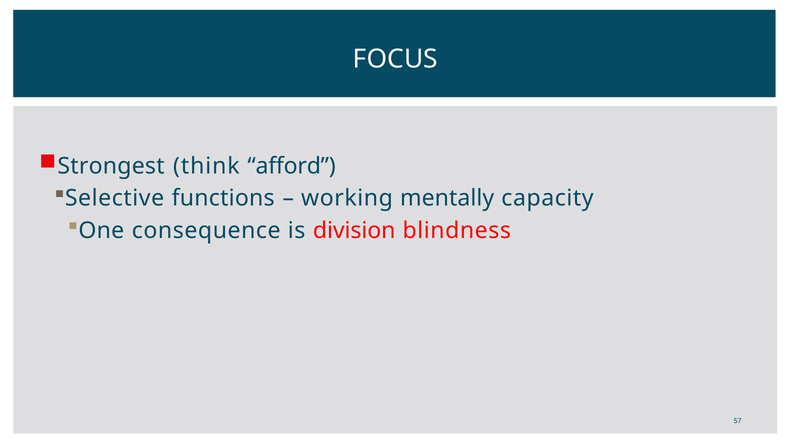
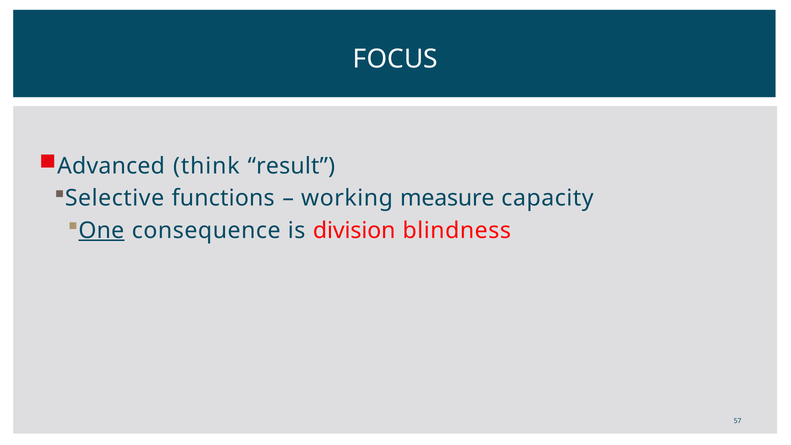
Strongest: Strongest -> Advanced (111, 166)
afford: afford -> result (291, 166)
mentally: mentally -> measure (447, 198)
One underline: none -> present (101, 230)
